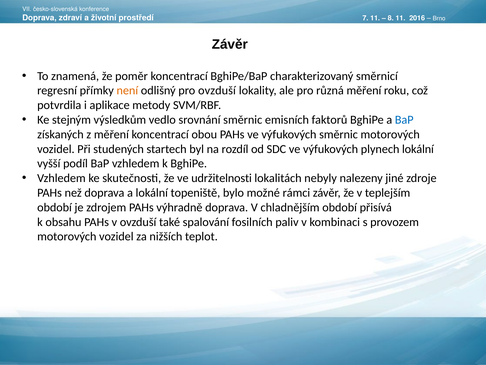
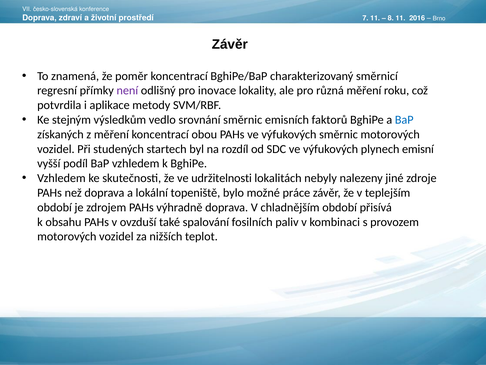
není colour: orange -> purple (127, 90)
pro ovzduší: ovzduší -> inovace (217, 90)
plynech lokální: lokální -> emisní (418, 149)
rámci: rámci -> práce (296, 193)
